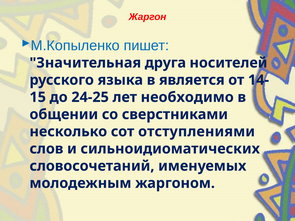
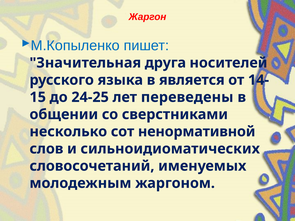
необходимо: необходимо -> переведены (187, 97)
отступлениями: отступлениями -> ненормативной (197, 132)
